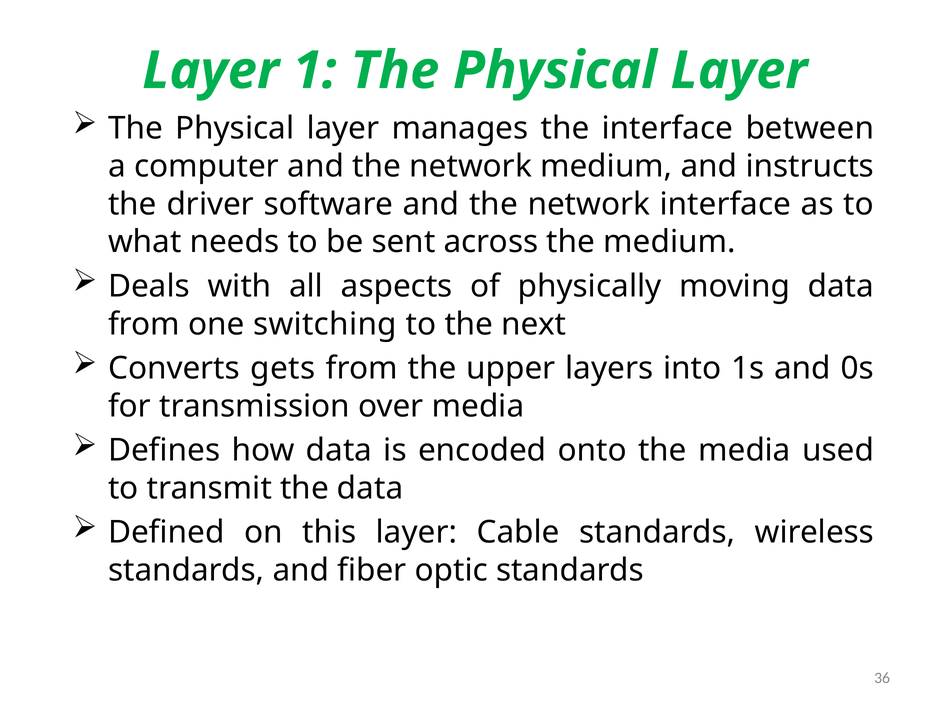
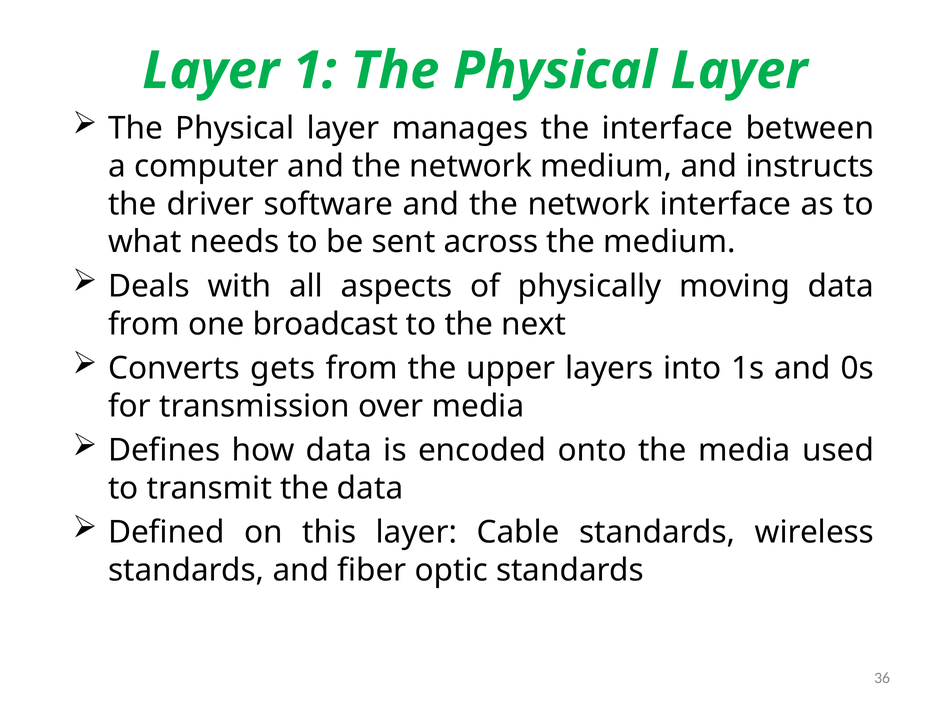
switching: switching -> broadcast (325, 324)
